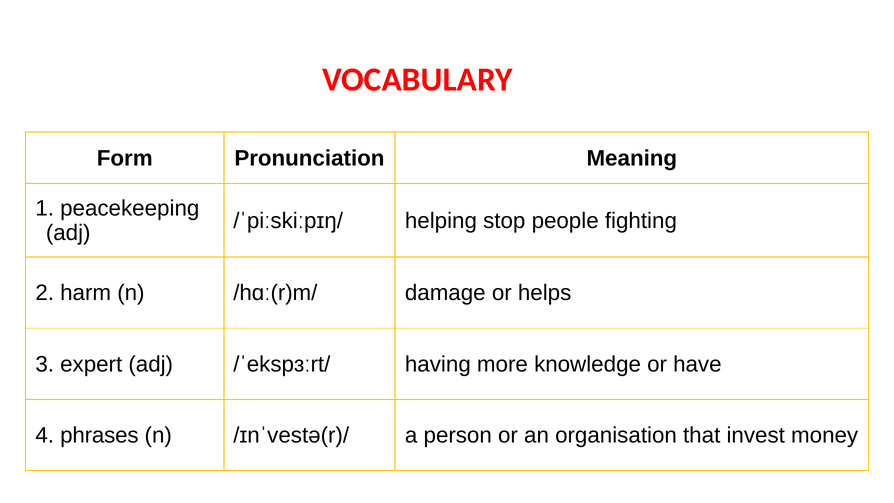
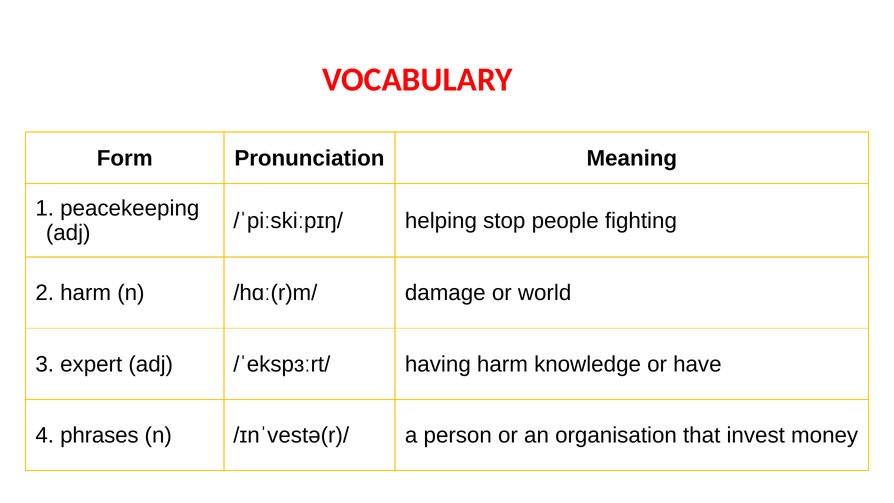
helps: helps -> world (545, 293)
having more: more -> harm (502, 364)
